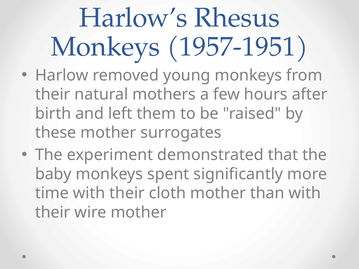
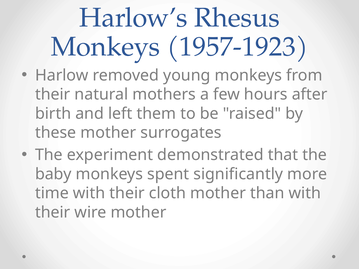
1957-1951: 1957-1951 -> 1957-1923 (237, 47)
